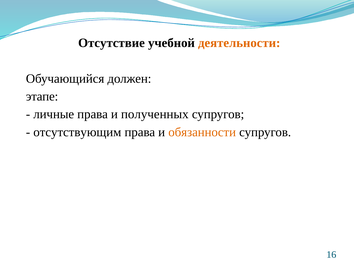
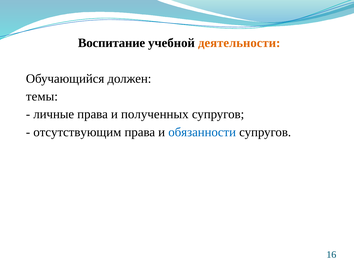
Отсутствие: Отсутствие -> Воспитание (112, 43)
этапе: этапе -> темы (42, 97)
обязанности colour: orange -> blue (202, 132)
